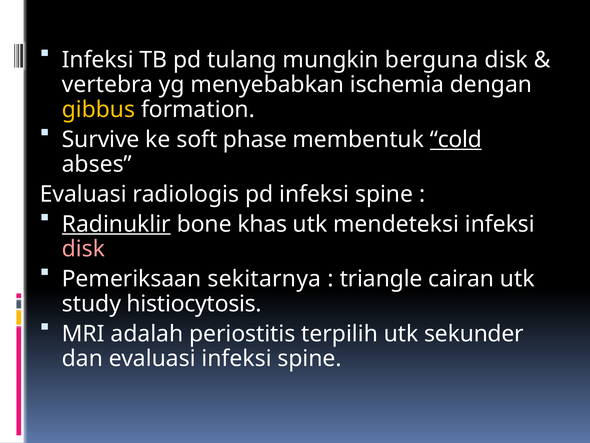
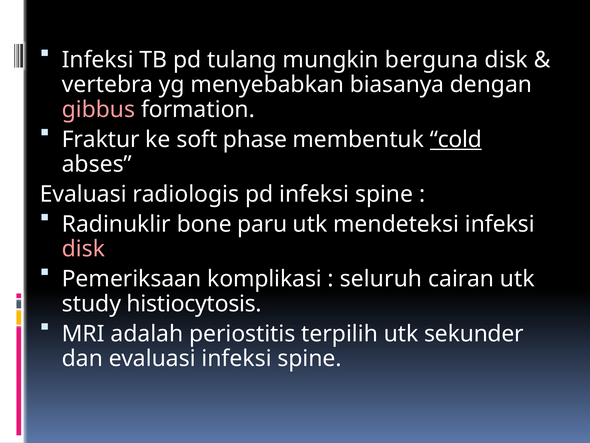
ischemia: ischemia -> biasanya (397, 85)
gibbus colour: yellow -> pink (98, 109)
Survive: Survive -> Fraktur (101, 139)
Radinuklir underline: present -> none (116, 224)
khas: khas -> paru (262, 224)
sekitarnya: sekitarnya -> komplikasi (265, 279)
triangle: triangle -> seluruh (381, 279)
